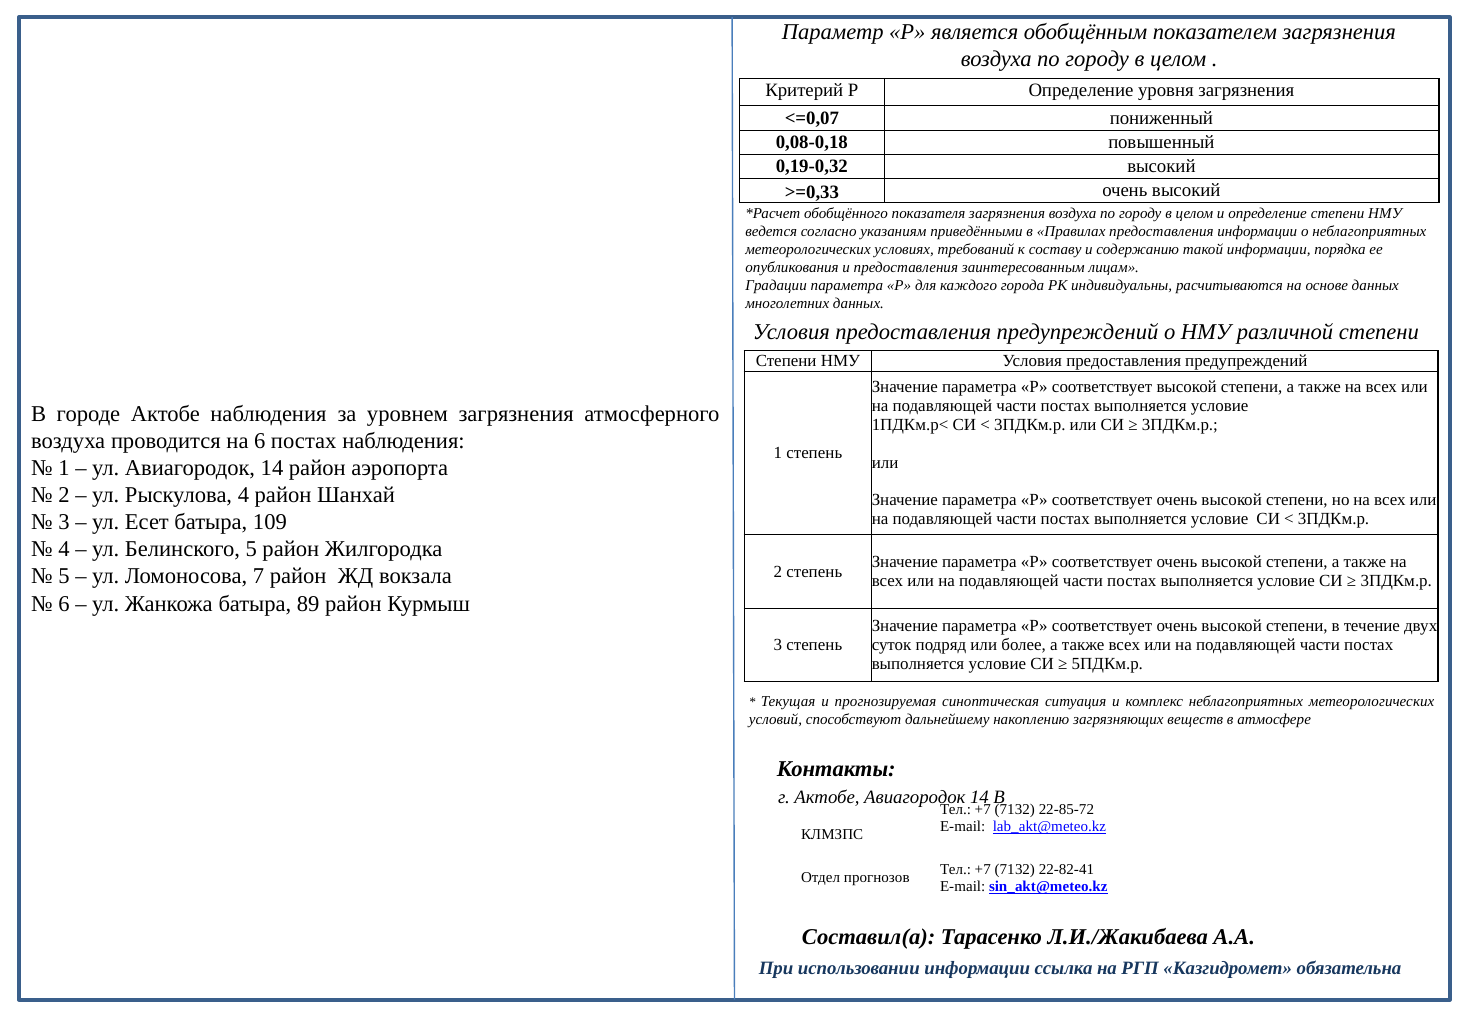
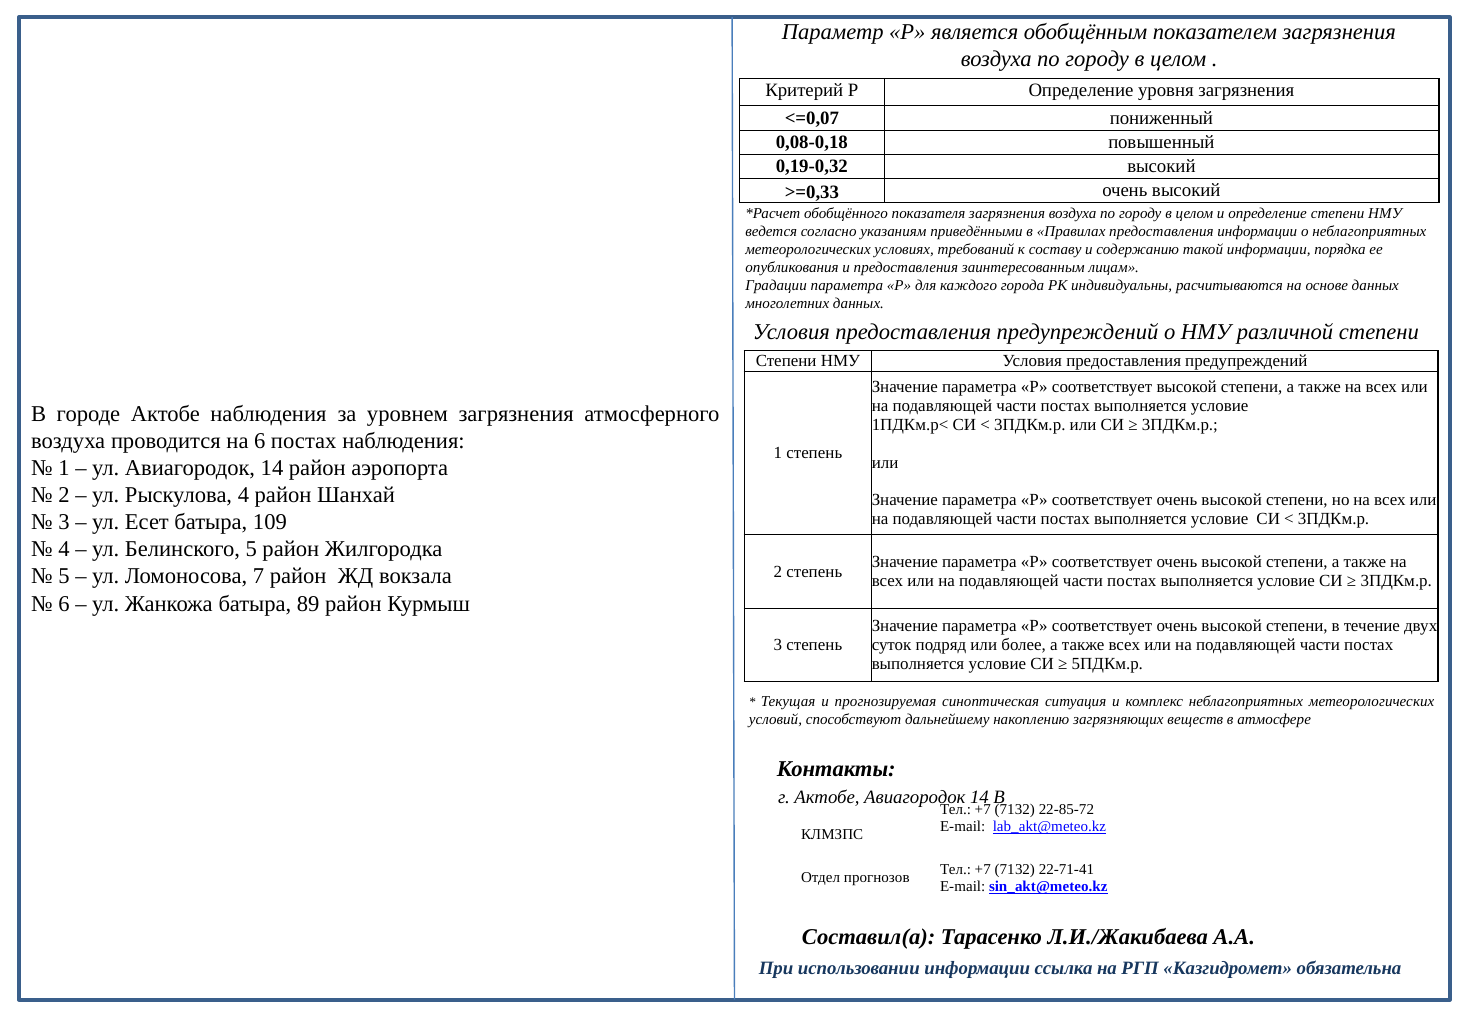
22-82-41: 22-82-41 -> 22-71-41 (1066, 869)
